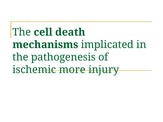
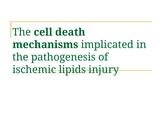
more: more -> lipids (72, 70)
